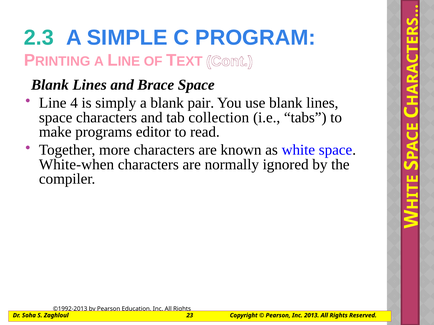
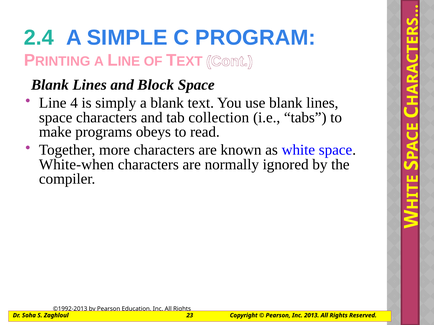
2.3: 2.3 -> 2.4 (39, 38)
Brace: Brace -> Block (156, 85)
pair: pair -> text (201, 103)
editor: editor -> obeys (153, 132)
